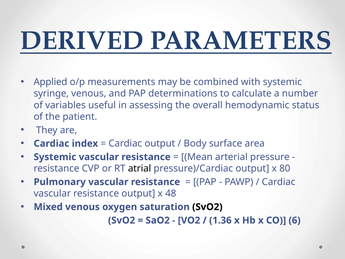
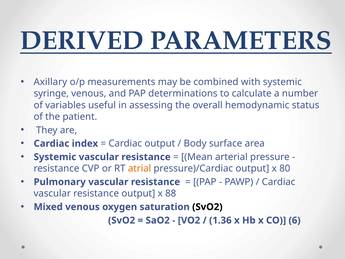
Applied: Applied -> Axillary (50, 82)
atrial colour: black -> orange (140, 168)
48: 48 -> 88 (171, 193)
